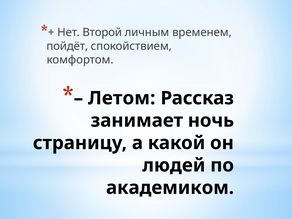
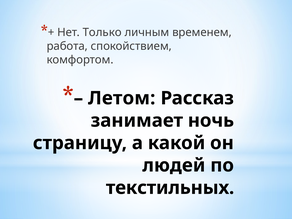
Второй: Второй -> Только (102, 32)
пойдёт: пойдёт -> работа (67, 46)
академиком: академиком -> текстильных (170, 188)
